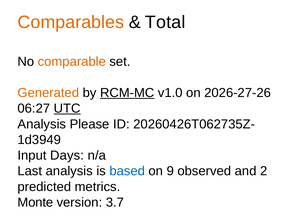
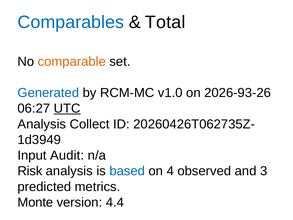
Comparables colour: orange -> blue (71, 22)
Generated colour: orange -> blue (48, 93)
RCM-MC underline: present -> none (127, 93)
2026-27-26: 2026-27-26 -> 2026-93-26 (238, 93)
Please: Please -> Collect (90, 124)
Days: Days -> Audit (67, 155)
Last: Last -> Risk (30, 171)
9: 9 -> 4 (170, 171)
2: 2 -> 3 (264, 171)
3.7: 3.7 -> 4.4 (115, 202)
